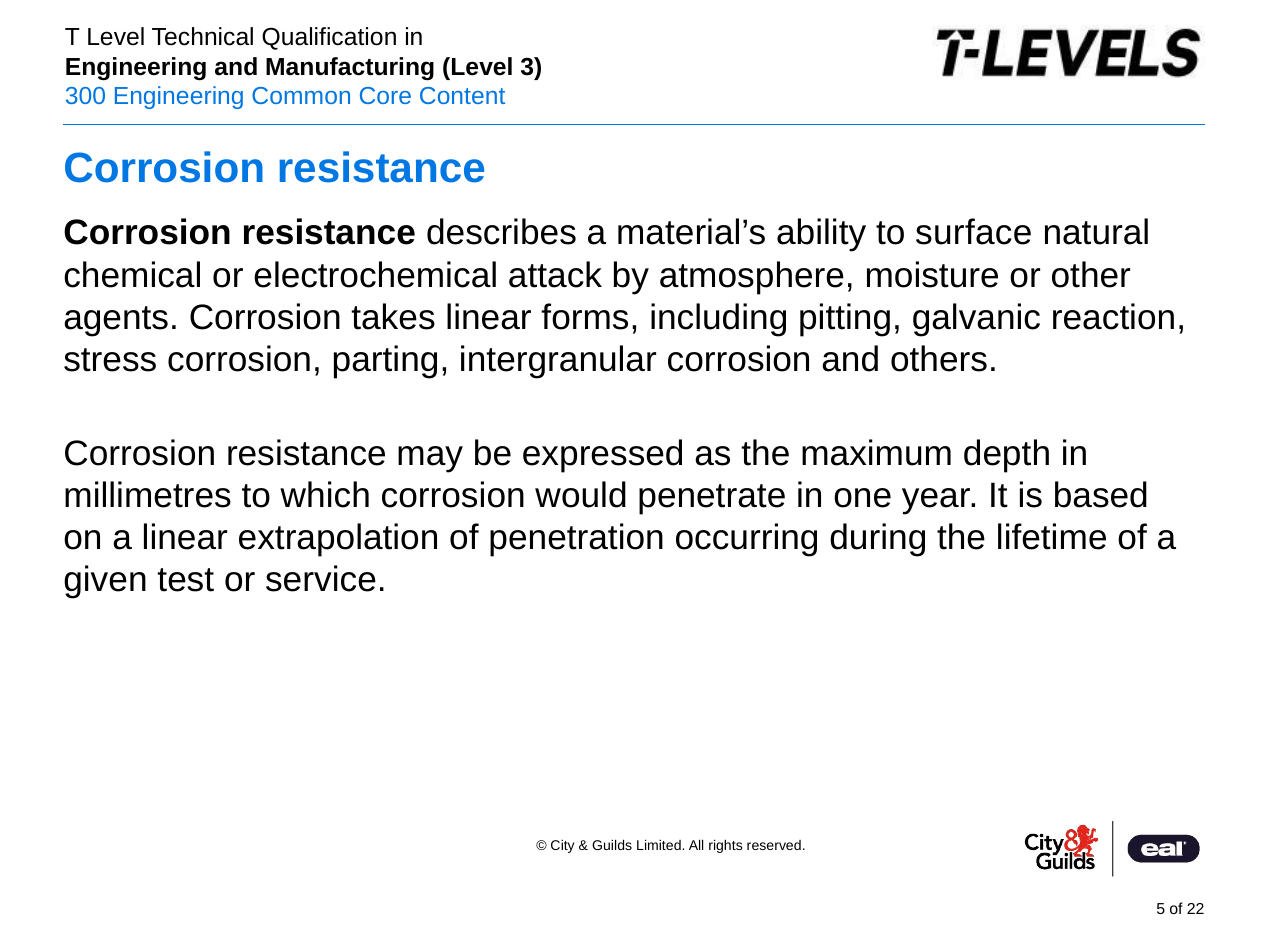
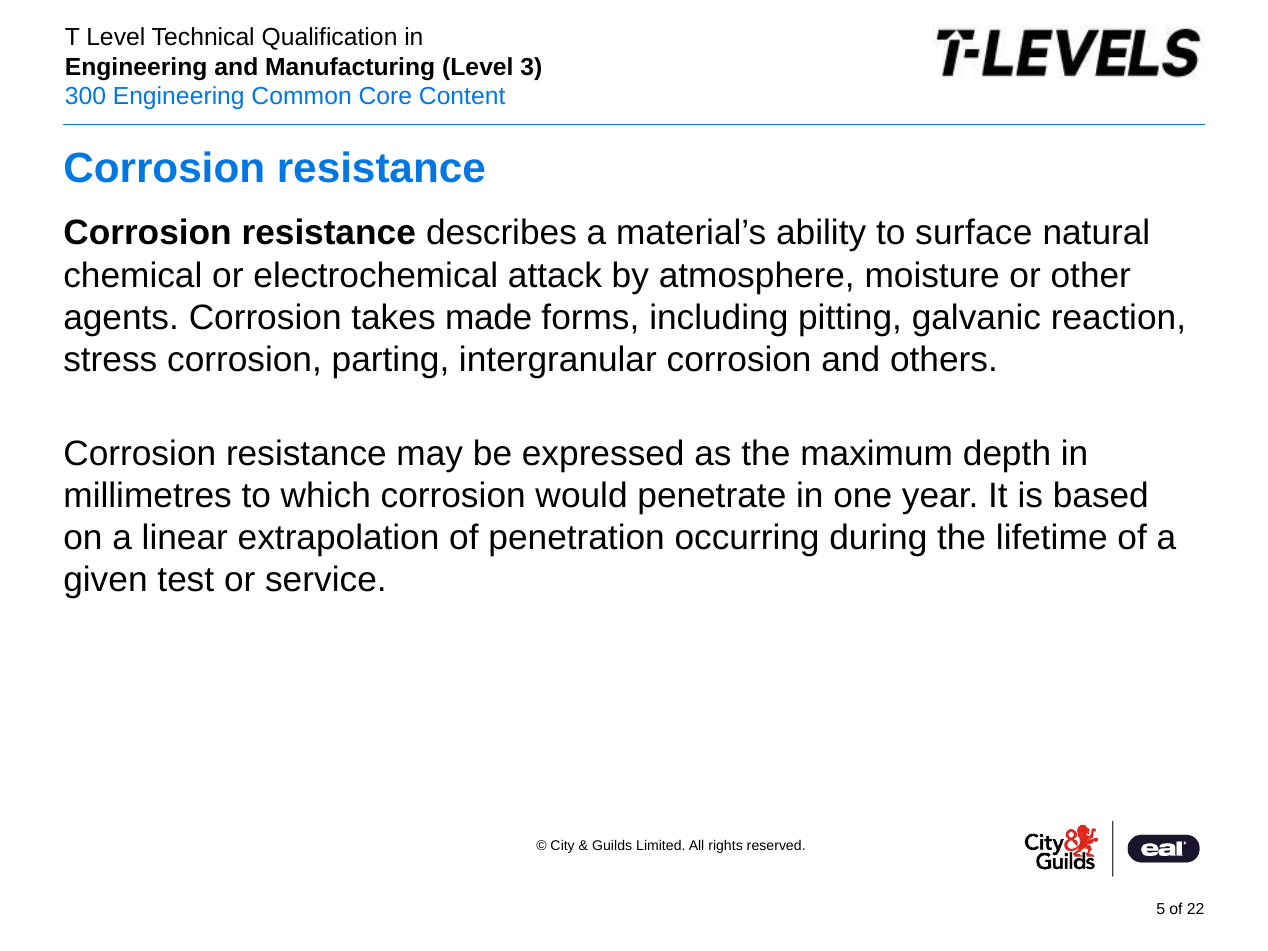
takes linear: linear -> made (489, 318)
